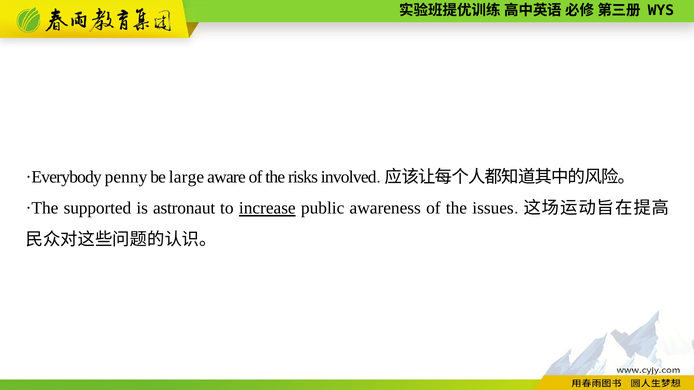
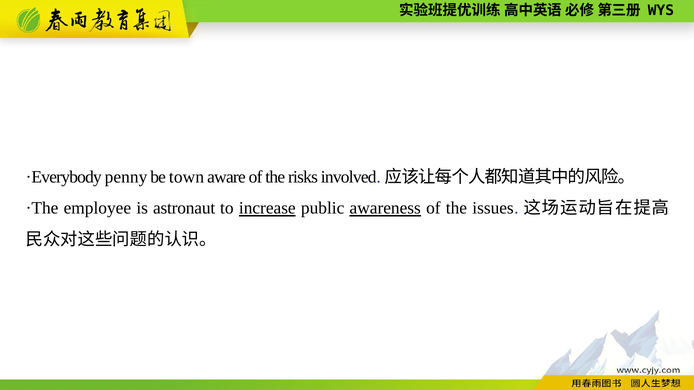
large: large -> town (187, 177)
supported: supported -> employee (97, 209)
awareness underline: none -> present (385, 209)
